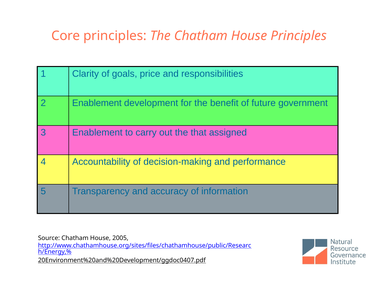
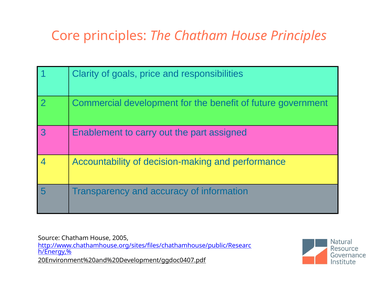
2 Enablement: Enablement -> Commercial (97, 103)
that: that -> part (199, 133)
